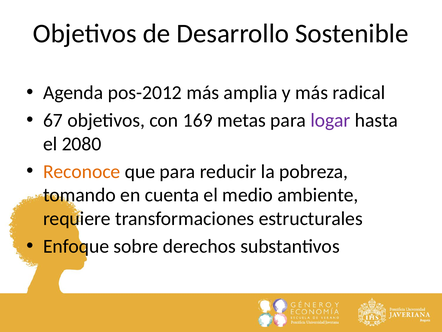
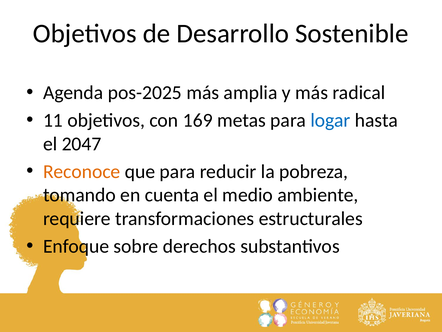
pos-2012: pos-2012 -> pos-2025 (145, 93)
67: 67 -> 11 (53, 120)
logar colour: purple -> blue (330, 120)
2080: 2080 -> 2047 (82, 144)
